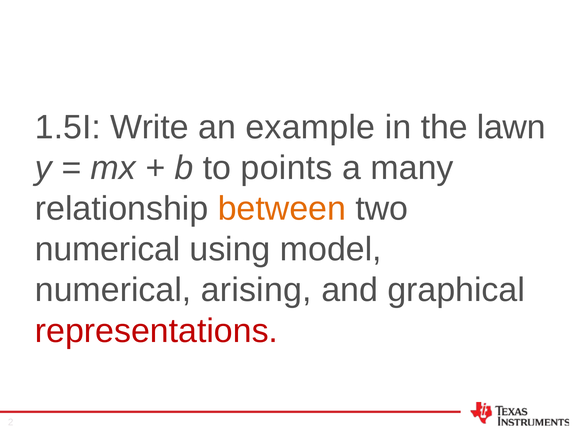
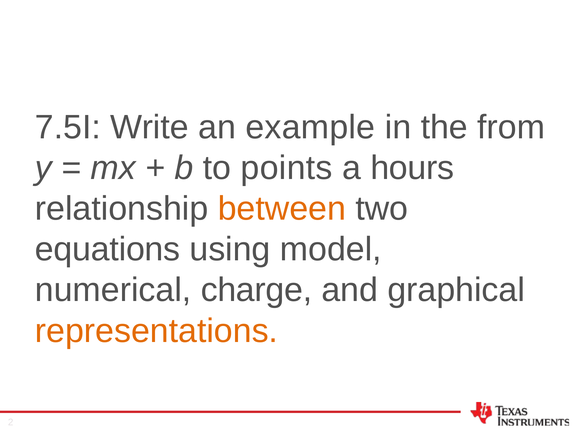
1.5I: 1.5I -> 7.5I (68, 128)
lawn: lawn -> from (511, 128)
many: many -> hours (412, 168)
numerical: numerical -> equations (108, 250)
arising: arising -> charge (256, 290)
representations colour: red -> orange (156, 331)
